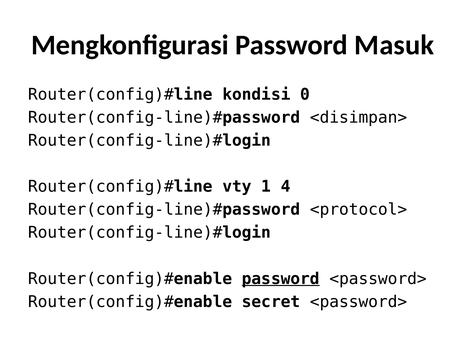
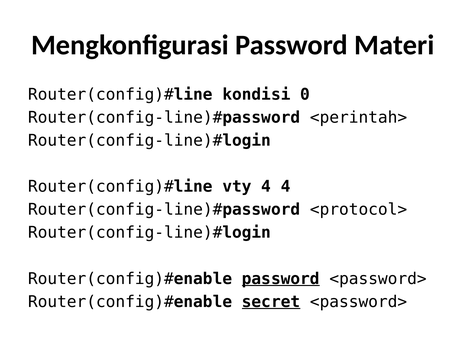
Masuk: Masuk -> Materi (394, 45)
<disimpan>: <disimpan> -> <perintah> (359, 118)
vty 1: 1 -> 4 (266, 187)
secret underline: none -> present (271, 302)
